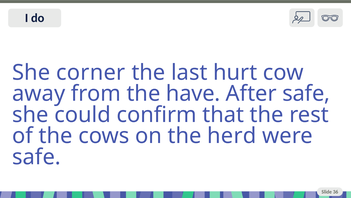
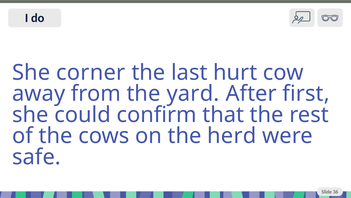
have: have -> yard (193, 93)
After safe: safe -> first (306, 93)
